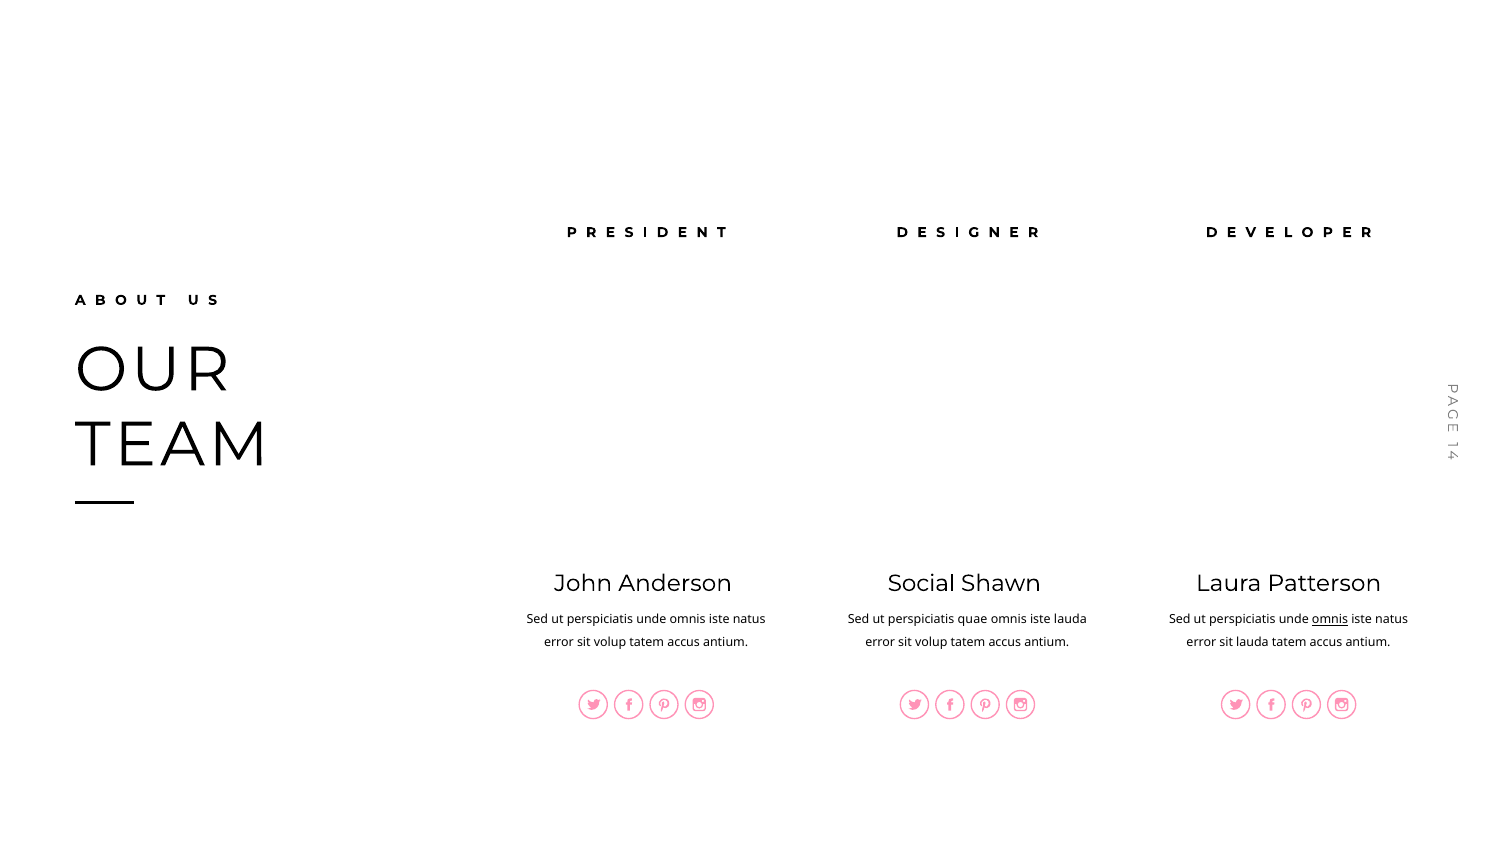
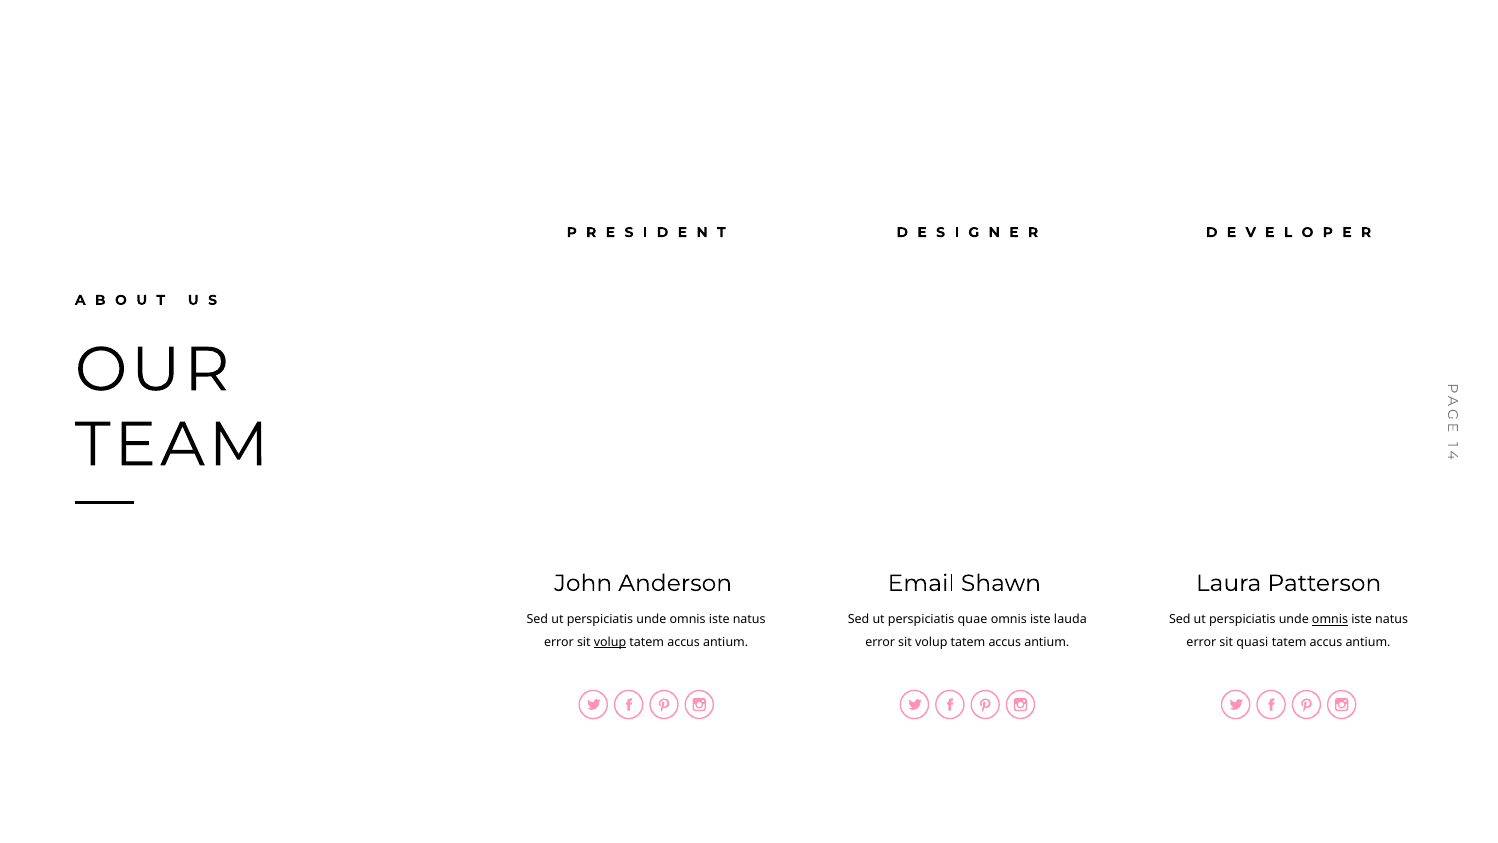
Social: Social -> Email (921, 583)
volup underline: none -> present (610, 642)
sit lauda: lauda -> quasi (1252, 642)
